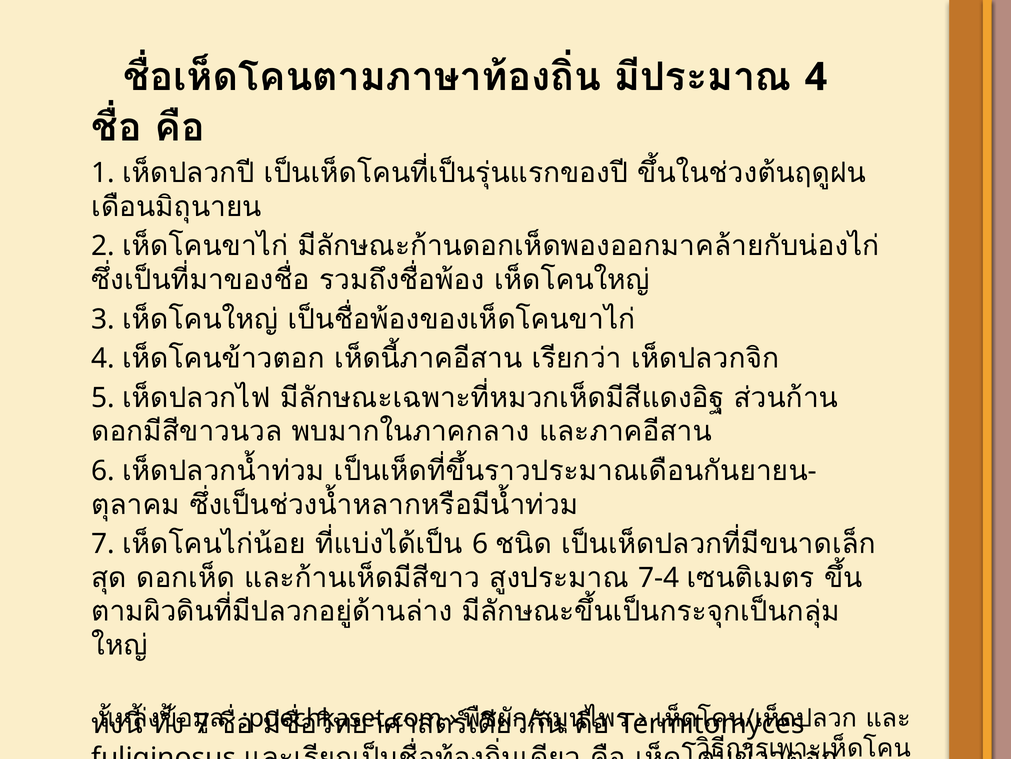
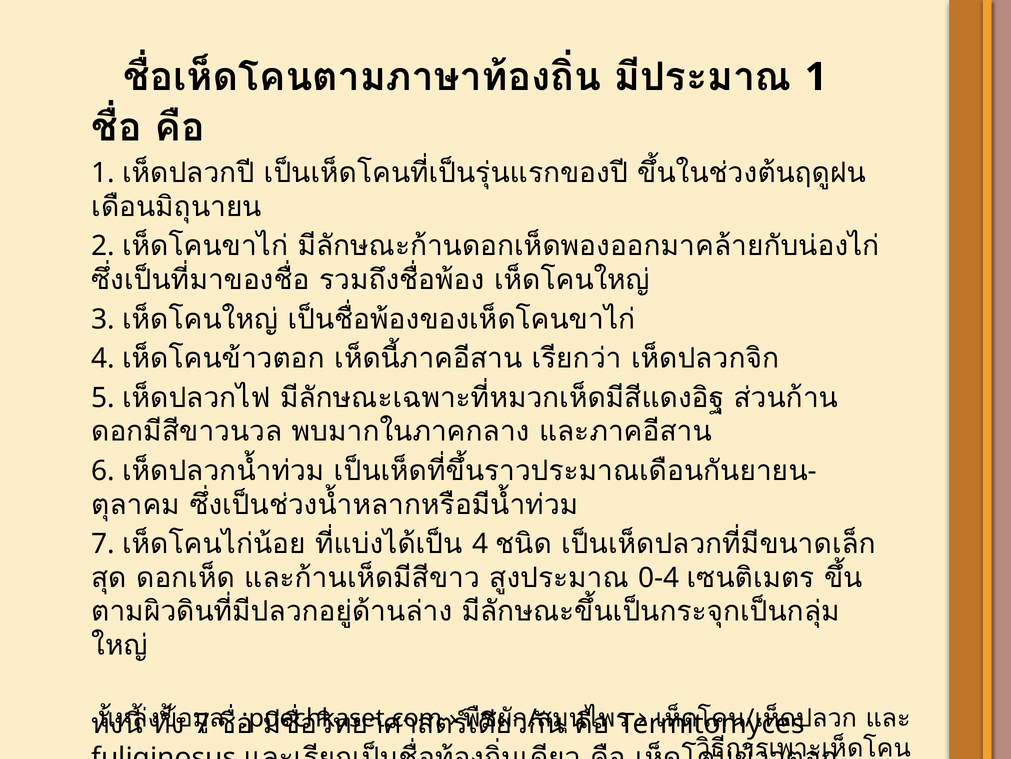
4: 4 -> 1 (816, 77)
6: 6 -> 4 (480, 544)
7-4: 7-4 -> 0-4 (659, 577)
